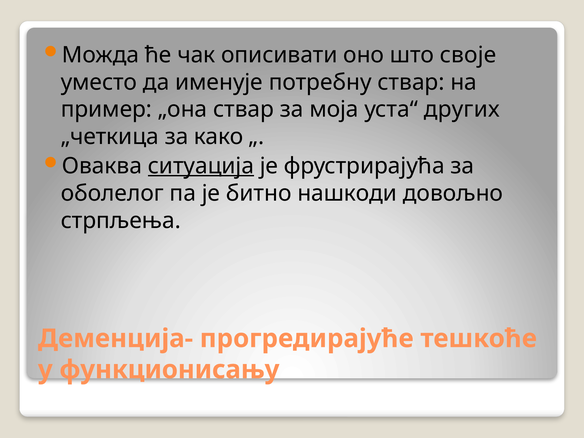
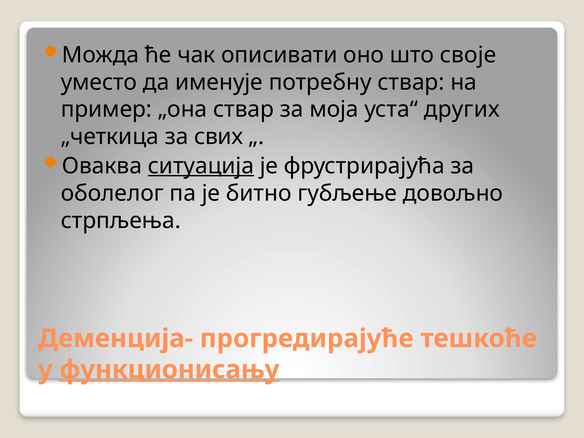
како: како -> свих (219, 137)
нашкоди: нашкоди -> губљење (347, 193)
функционисању underline: none -> present (169, 370)
